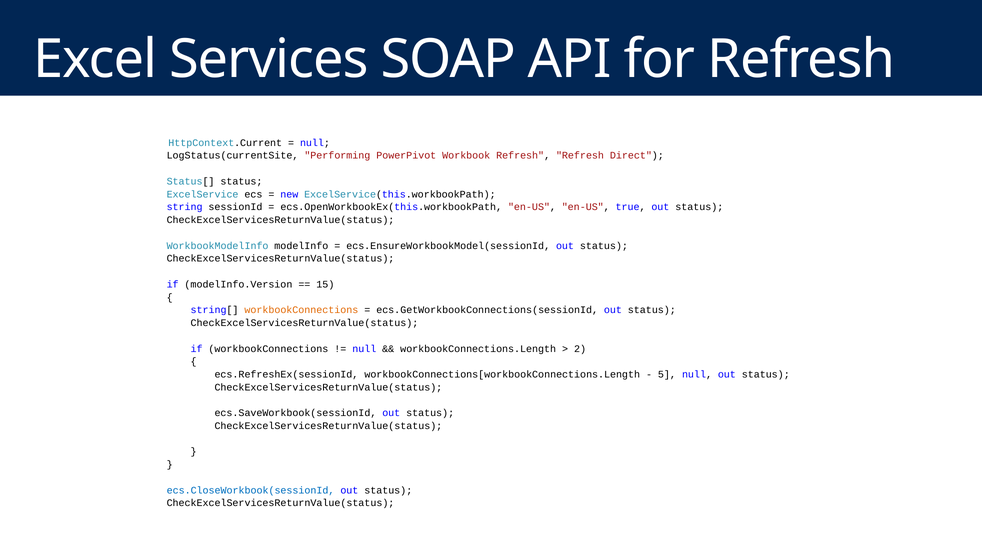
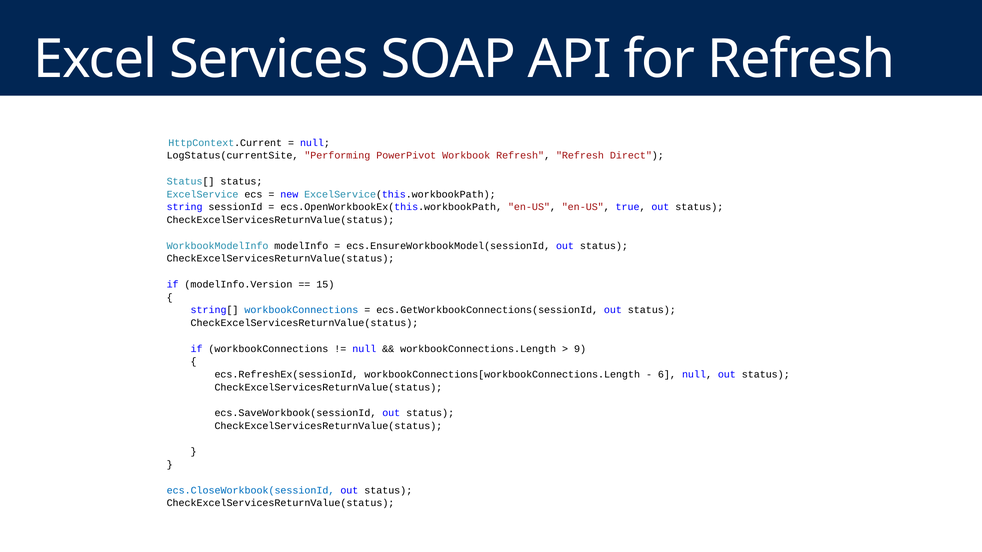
workbookConnections colour: orange -> blue (301, 310)
2: 2 -> 9 (580, 349)
5: 5 -> 6 (667, 375)
